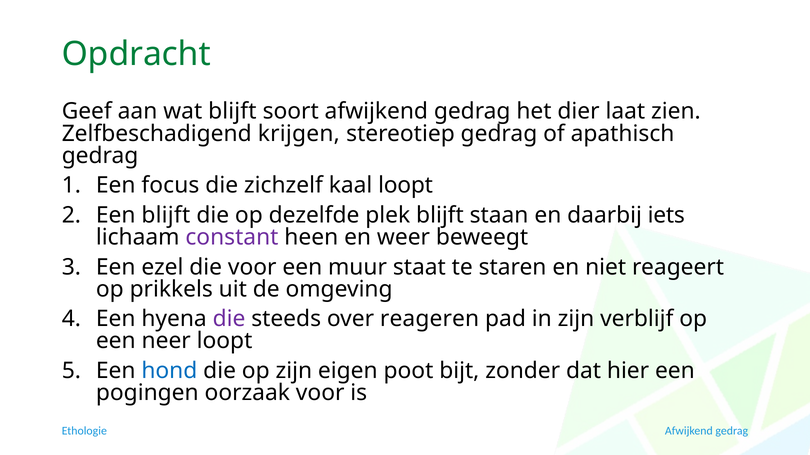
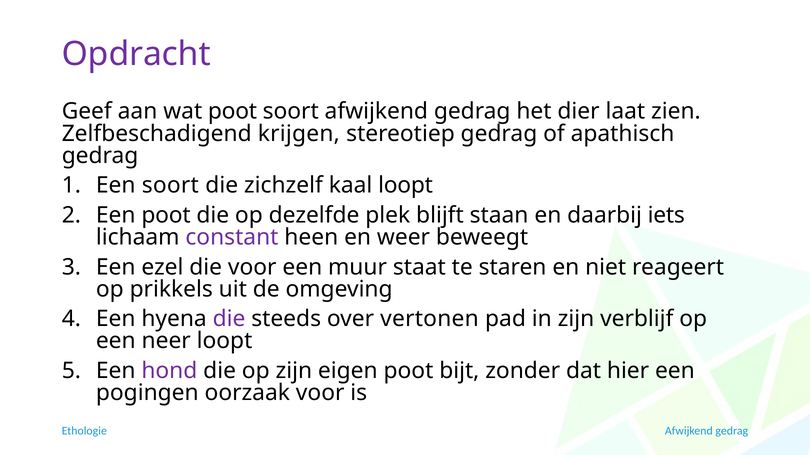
Opdracht colour: green -> purple (136, 54)
wat blijft: blijft -> poot (233, 112)
Een focus: focus -> soort (170, 186)
Een blijft: blijft -> poot (166, 215)
reageren: reageren -> vertonen (429, 319)
hond colour: blue -> purple (169, 371)
